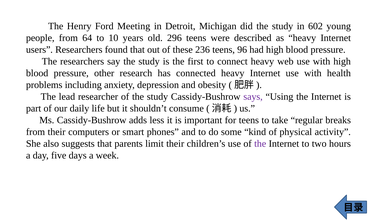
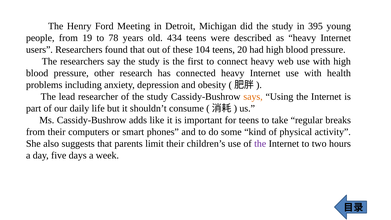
602: 602 -> 395 (315, 26)
64: 64 -> 19 (87, 38)
10: 10 -> 78 (113, 38)
296: 296 -> 434 (174, 38)
236: 236 -> 104 (203, 50)
96: 96 -> 20 (242, 50)
says colour: purple -> orange (253, 97)
less: less -> like (157, 120)
